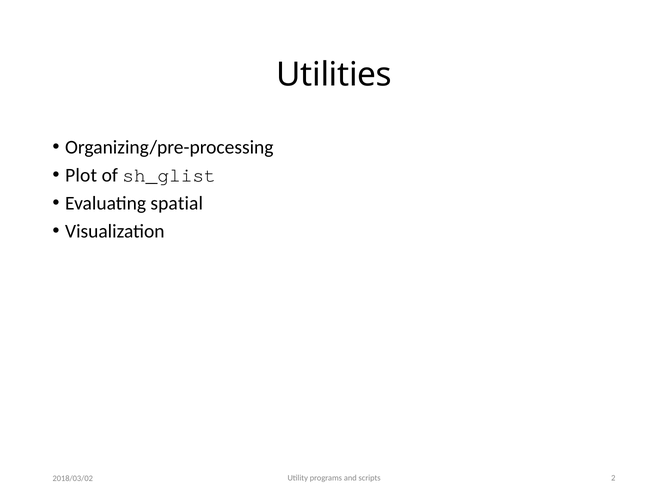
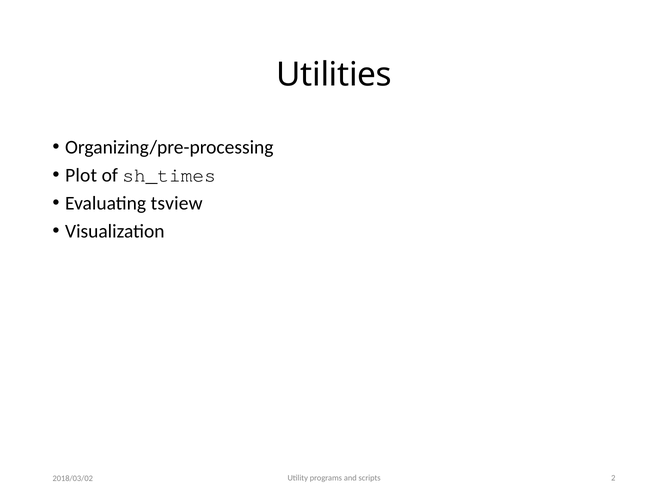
sh_glist: sh_glist -> sh_times (169, 175)
spatial: spatial -> tsview (177, 203)
